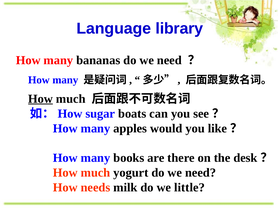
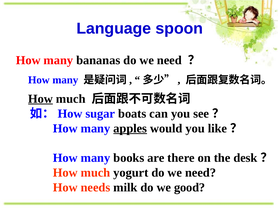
library: library -> spoon (179, 29)
apples underline: none -> present (130, 129)
little: little -> good (190, 188)
